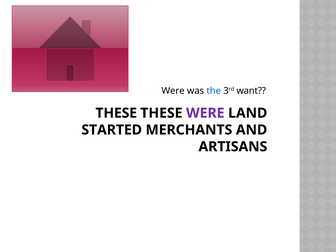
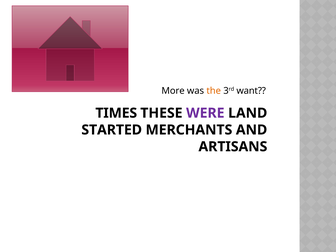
Were: Were -> More (173, 91)
the colour: blue -> orange (214, 91)
THESE: THESE -> TIMES (116, 113)
